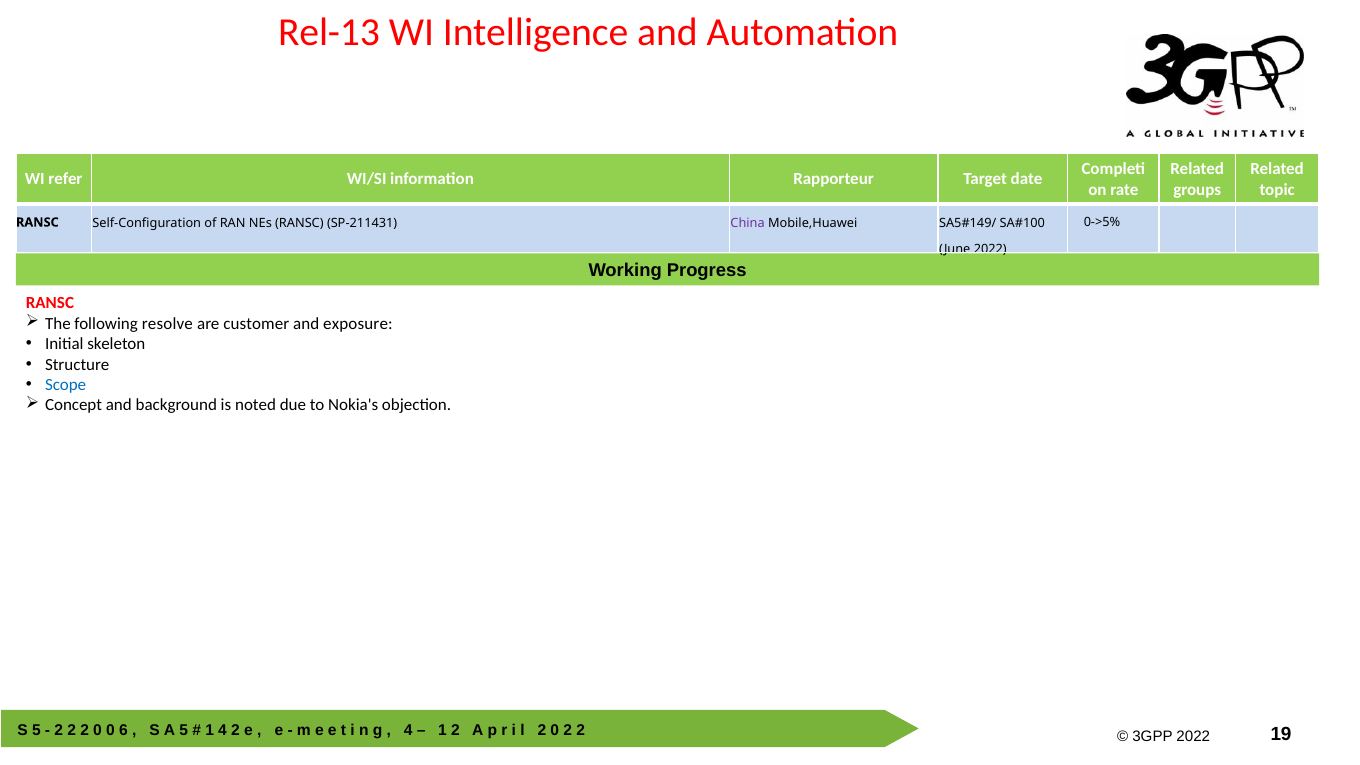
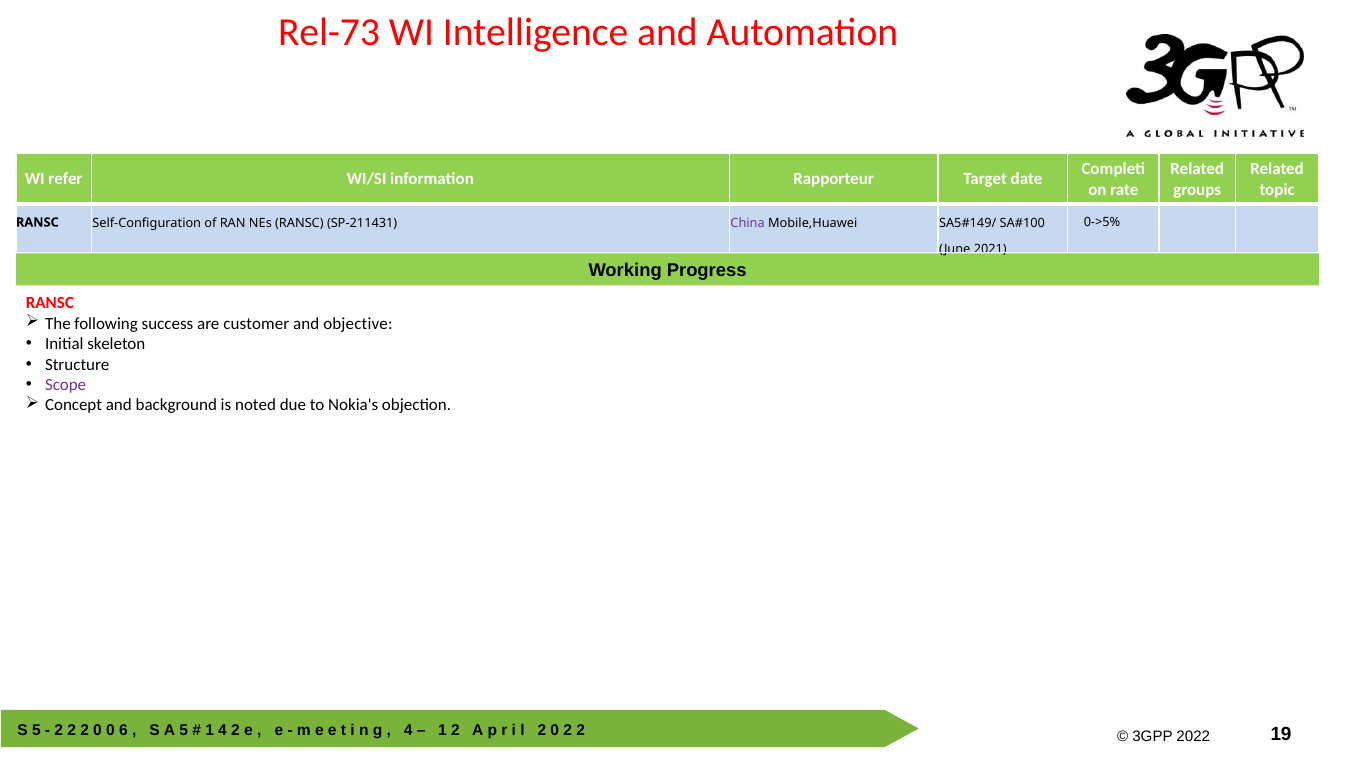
Rel-13: Rel-13 -> Rel-73 (329, 32)
June 2022: 2022 -> 2021 (990, 249)
resolve: resolve -> success (167, 324)
exposure: exposure -> objective (358, 324)
Scope colour: blue -> purple (66, 385)
